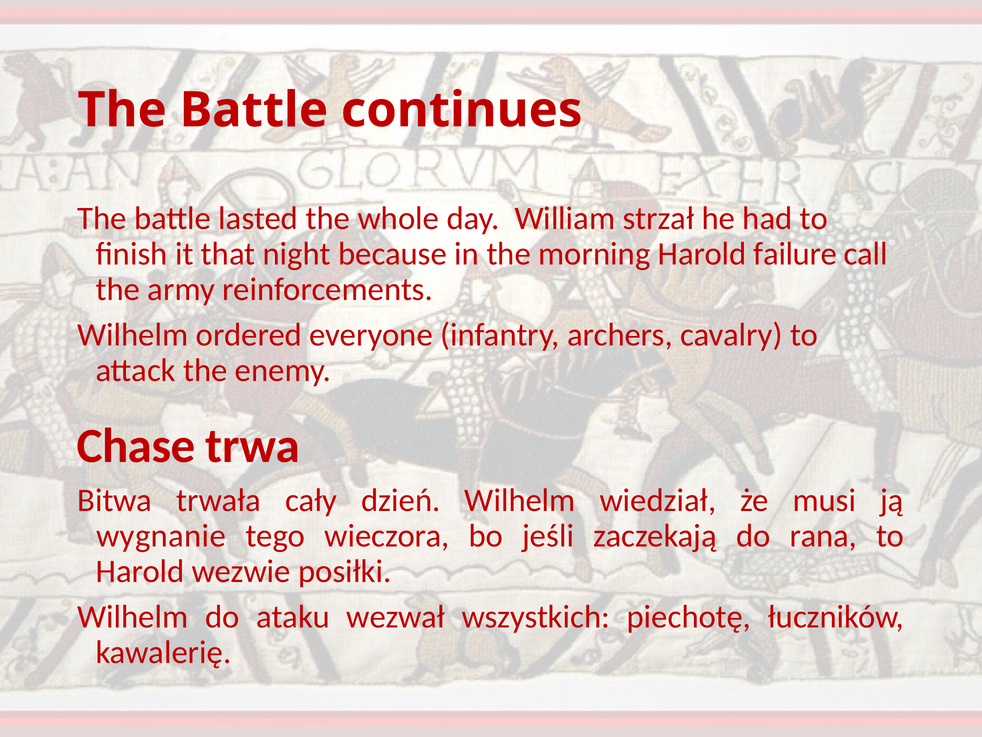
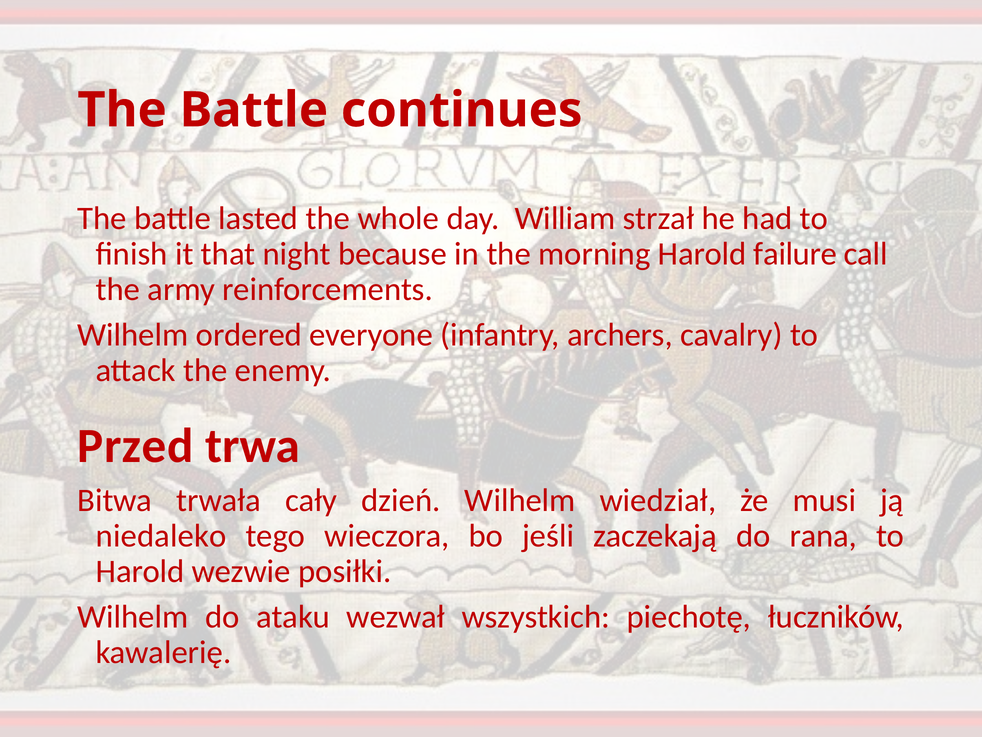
Chase: Chase -> Przed (135, 446)
wygnanie: wygnanie -> niedaleko (161, 536)
